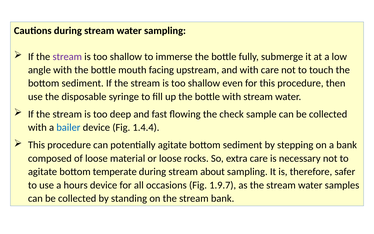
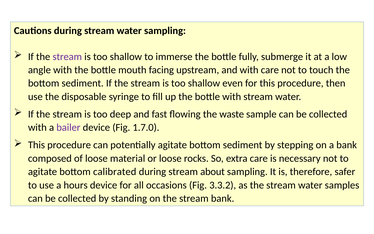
check: check -> waste (232, 114)
bailer colour: blue -> purple (68, 127)
1.4.4: 1.4.4 -> 1.7.0 (146, 127)
temperate: temperate -> calibrated (115, 172)
1.9.7: 1.9.7 -> 3.3.2 (223, 185)
